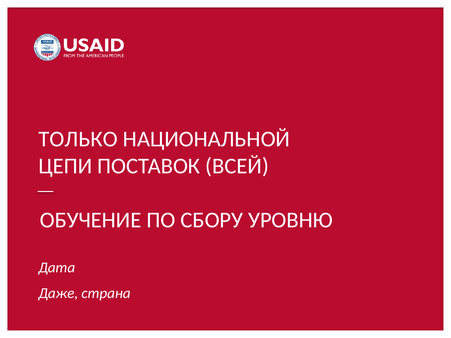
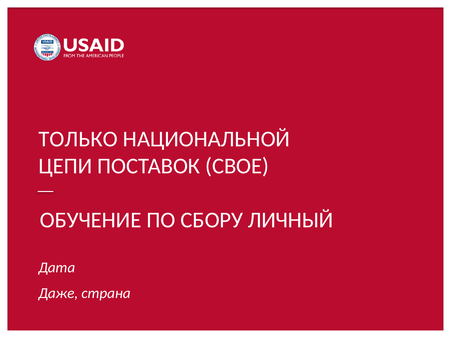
ВСЕЙ: ВСЕЙ -> СВОЕ (237, 166)
УРОВНЮ: УРОВНЮ -> ЛИЧНЫЙ (291, 220)
